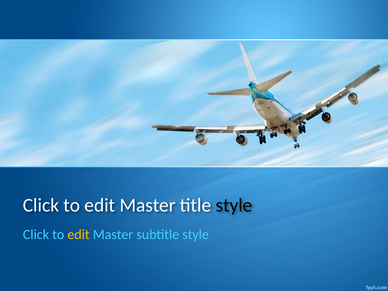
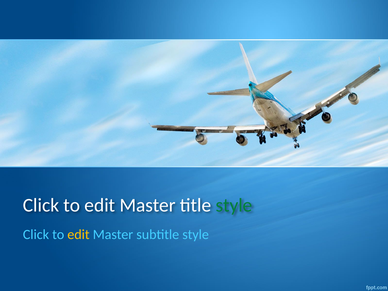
style colour: black -> green (234, 205)
